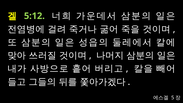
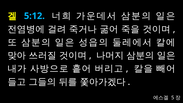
5:12 colour: light green -> light blue (34, 16)
